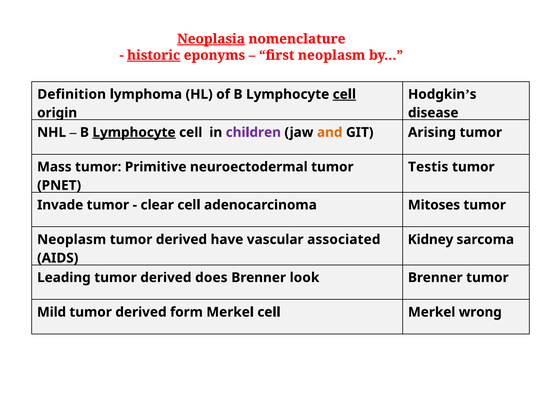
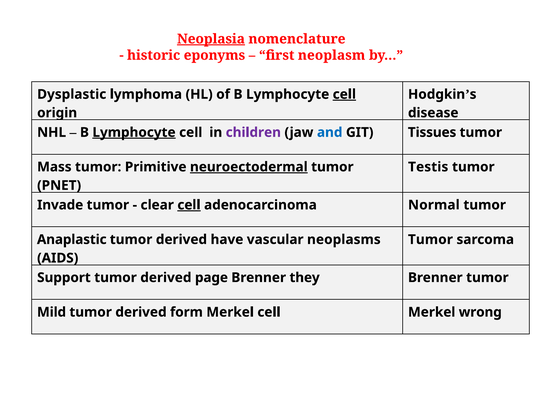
historic underline: present -> none (154, 55)
Definition: Definition -> Dysplastic (72, 94)
and colour: orange -> blue (330, 132)
Arising: Arising -> Tissues (432, 132)
neuroectodermal underline: none -> present (249, 167)
cell underline: none -> present (189, 205)
Mitoses: Mitoses -> Normal (434, 205)
Neoplasm: Neoplasm -> Anaplastic (72, 239)
associated: associated -> neoplasms (344, 239)
Kidney: Kidney -> Tumor (430, 239)
Leading: Leading -> Support (64, 277)
does: does -> page (211, 277)
look: look -> they (305, 277)
